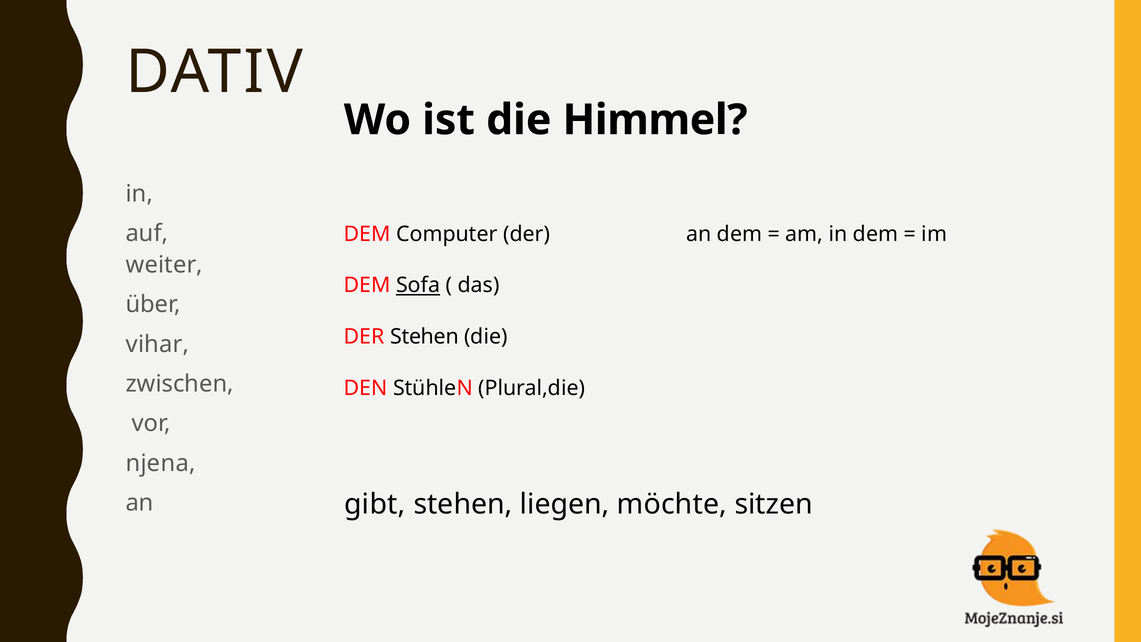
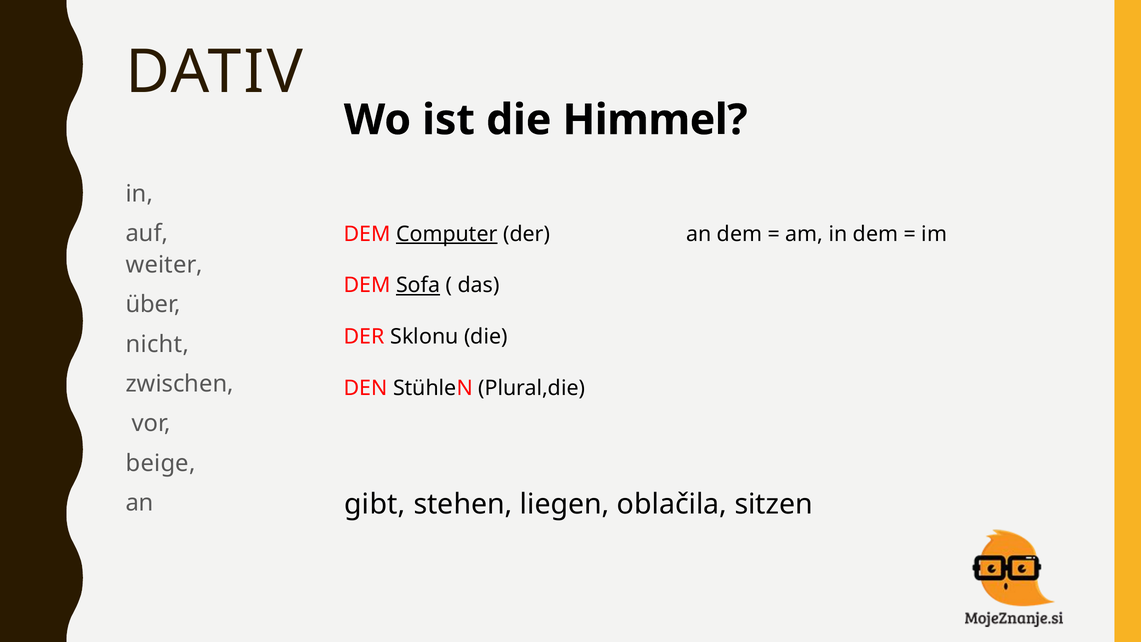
Computer underline: none -> present (447, 234)
DER Stehen: Stehen -> Sklonu (424, 337)
vihar: vihar -> nicht (158, 344)
njena: njena -> beige (161, 463)
möchte: möchte -> oblačila (672, 504)
